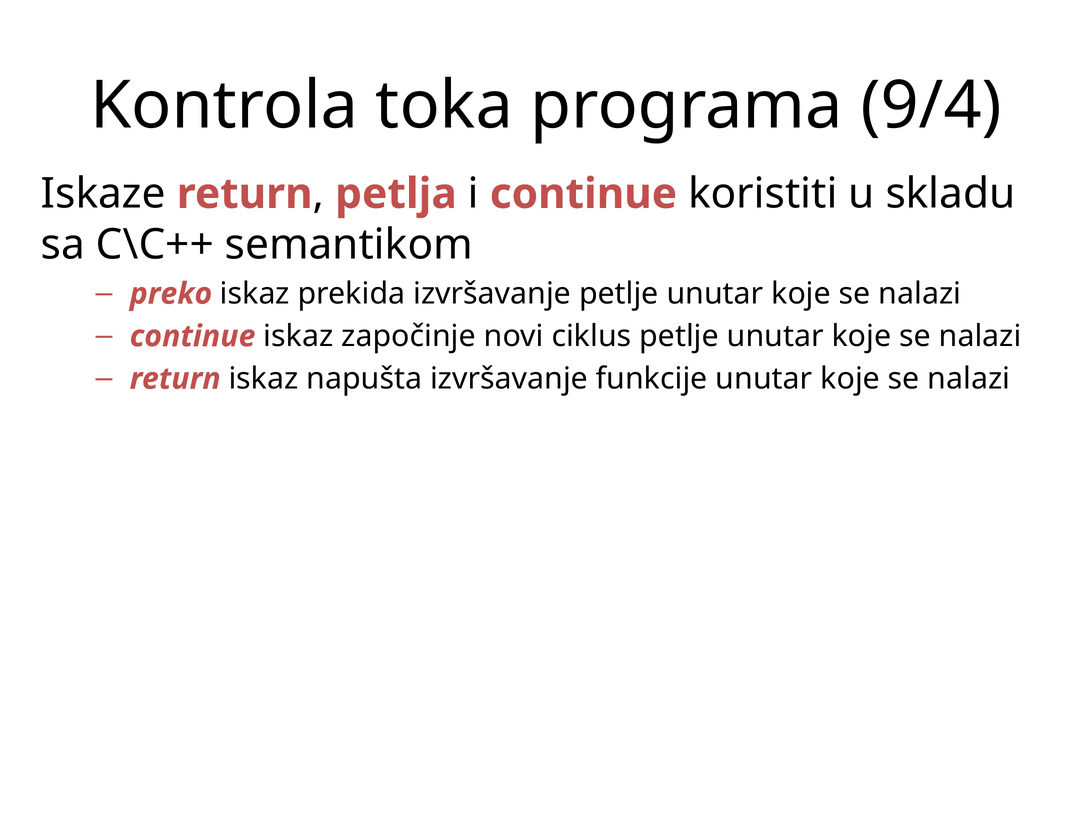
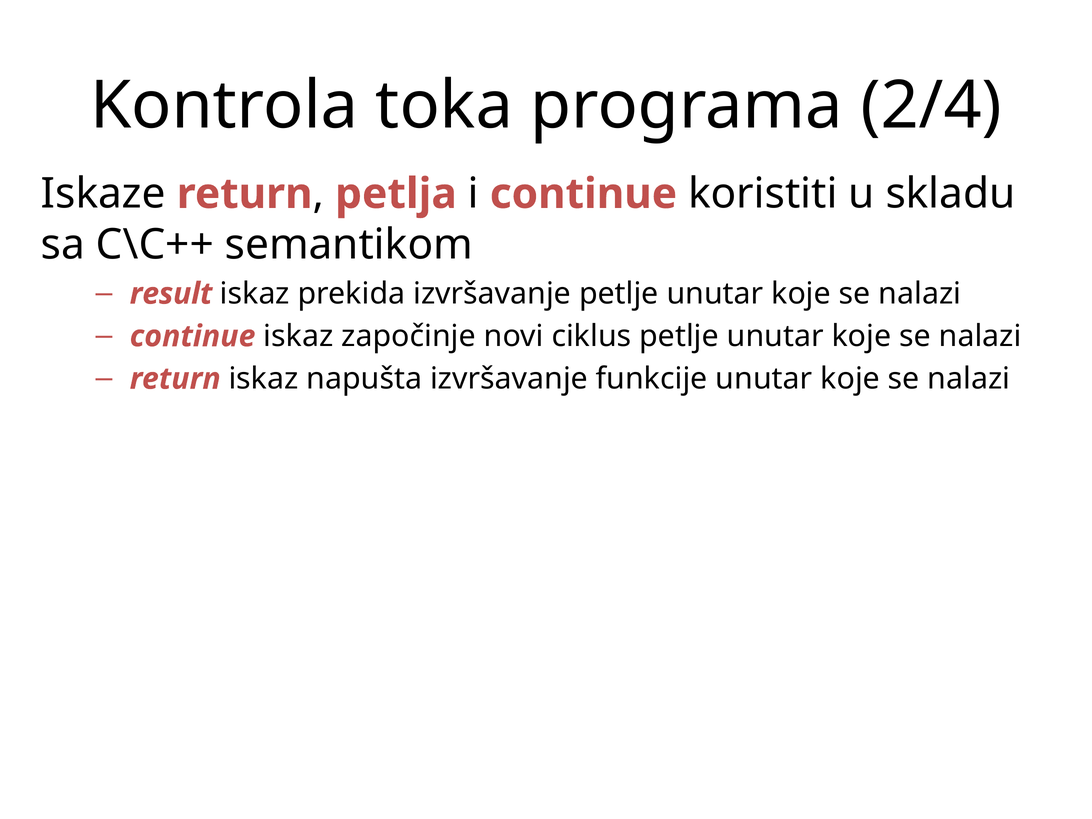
9/4: 9/4 -> 2/4 (931, 106)
preko: preko -> result (171, 294)
